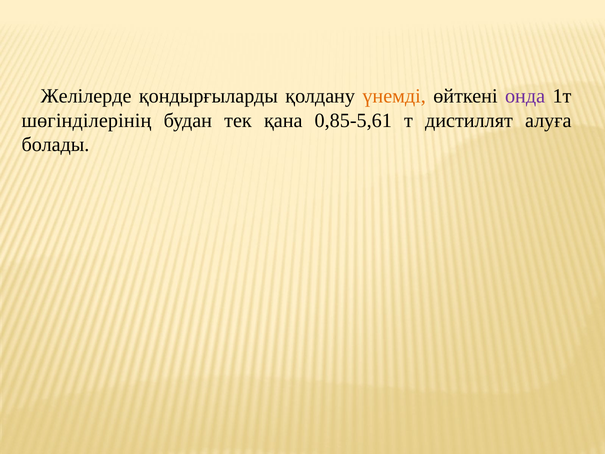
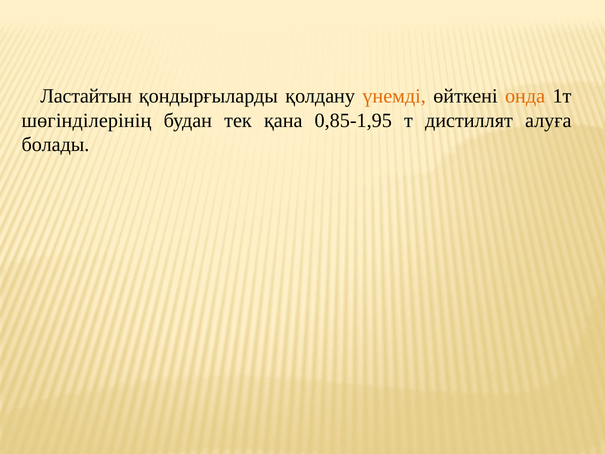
Желілерде: Желілерде -> Ластайтын (86, 96)
онда colour: purple -> orange (525, 96)
0,85-5,61: 0,85-5,61 -> 0,85-1,95 (353, 120)
